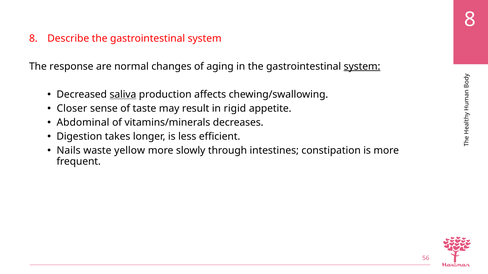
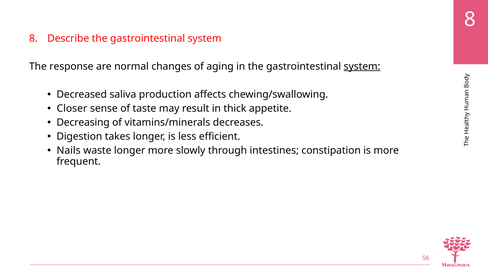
saliva underline: present -> none (123, 95)
rigid: rigid -> thick (235, 109)
Abdominal: Abdominal -> Decreasing (83, 123)
waste yellow: yellow -> longer (130, 151)
